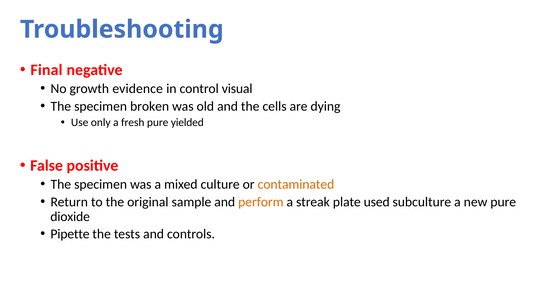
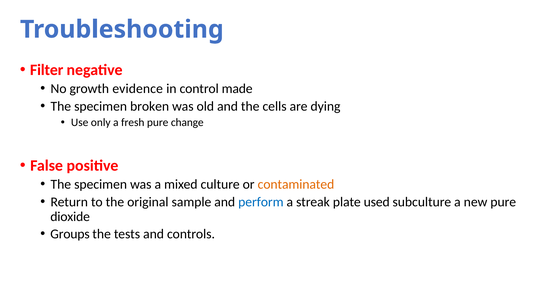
Final: Final -> Filter (47, 70)
visual: visual -> made (237, 89)
yielded: yielded -> change (187, 123)
perform colour: orange -> blue (261, 202)
Pipette: Pipette -> Groups (70, 234)
